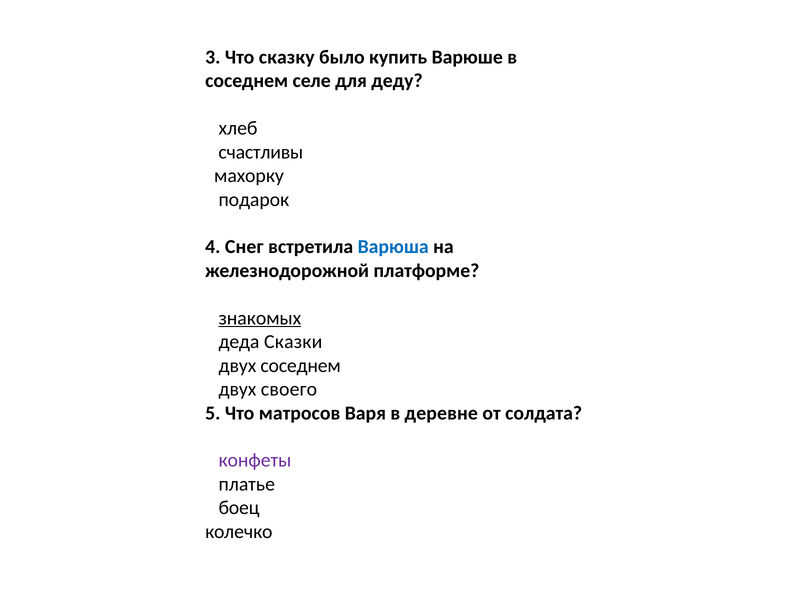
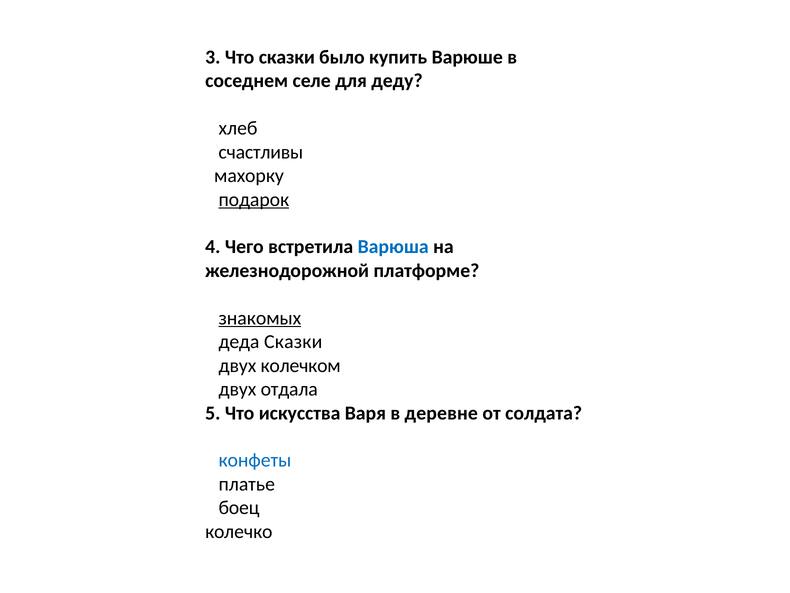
Что сказку: сказку -> сказки (287, 57)
подарок underline: none -> present (254, 199)
Снег: Снег -> Чего (244, 247)
двух соседнем: соседнем -> колечком (301, 365)
своего: своего -> отдала (289, 389)
матросов: матросов -> искусства (300, 413)
конфеты colour: purple -> blue (255, 460)
